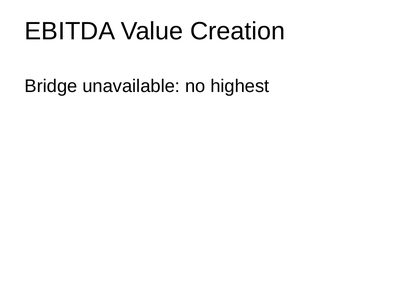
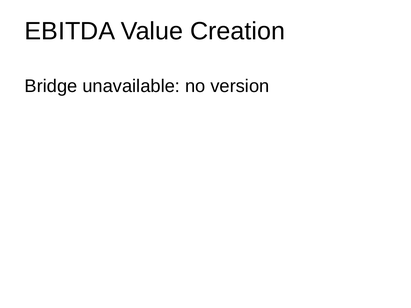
highest: highest -> version (240, 86)
